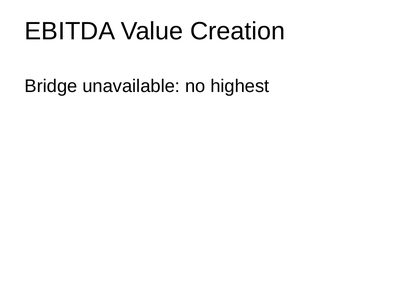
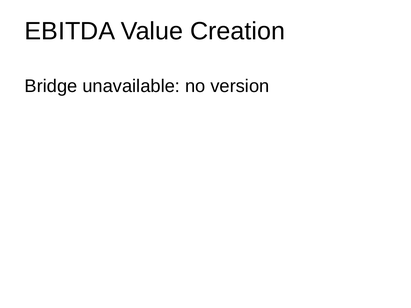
highest: highest -> version (240, 86)
